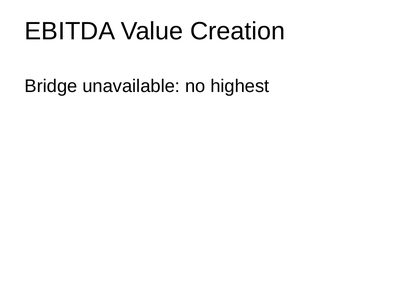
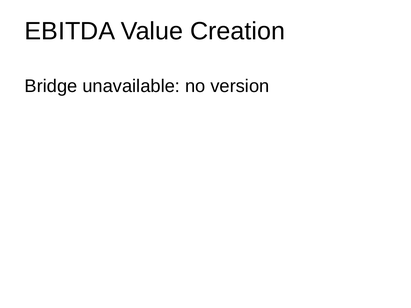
highest: highest -> version (240, 86)
